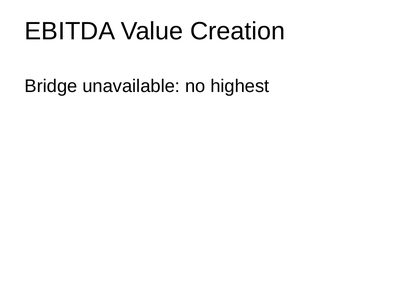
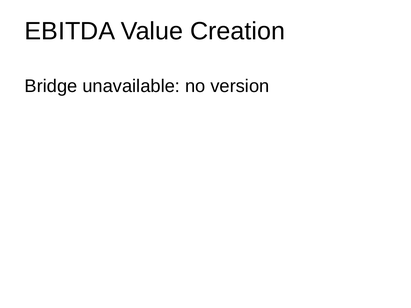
highest: highest -> version (240, 86)
